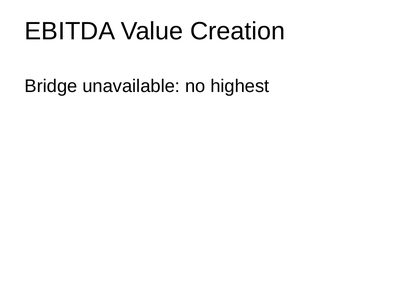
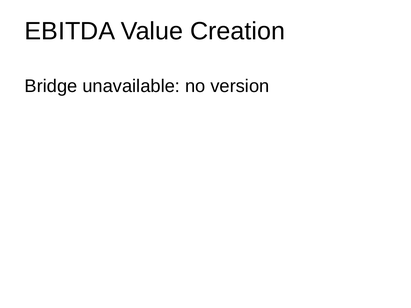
highest: highest -> version (240, 86)
